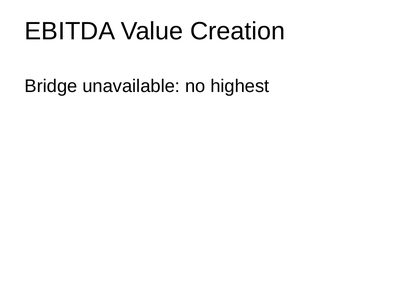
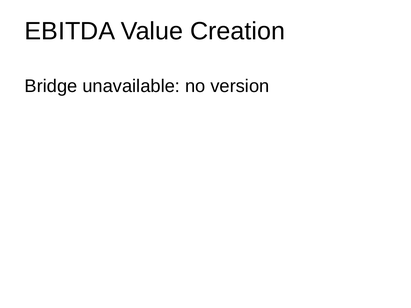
highest: highest -> version (240, 86)
